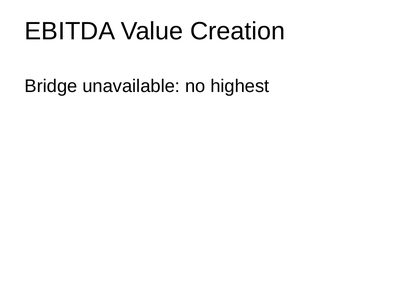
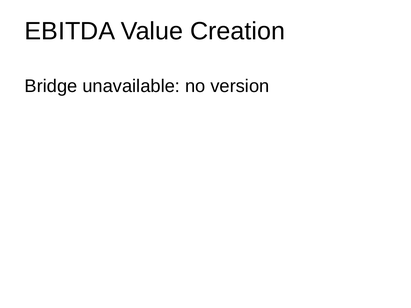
highest: highest -> version (240, 86)
